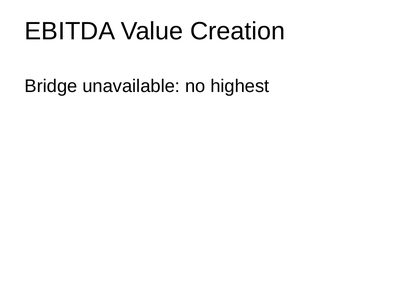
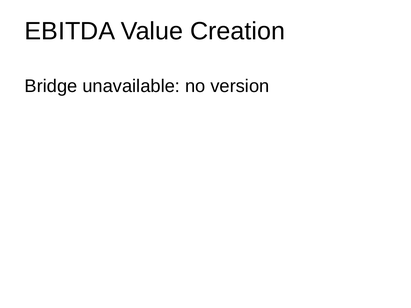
highest: highest -> version (240, 86)
